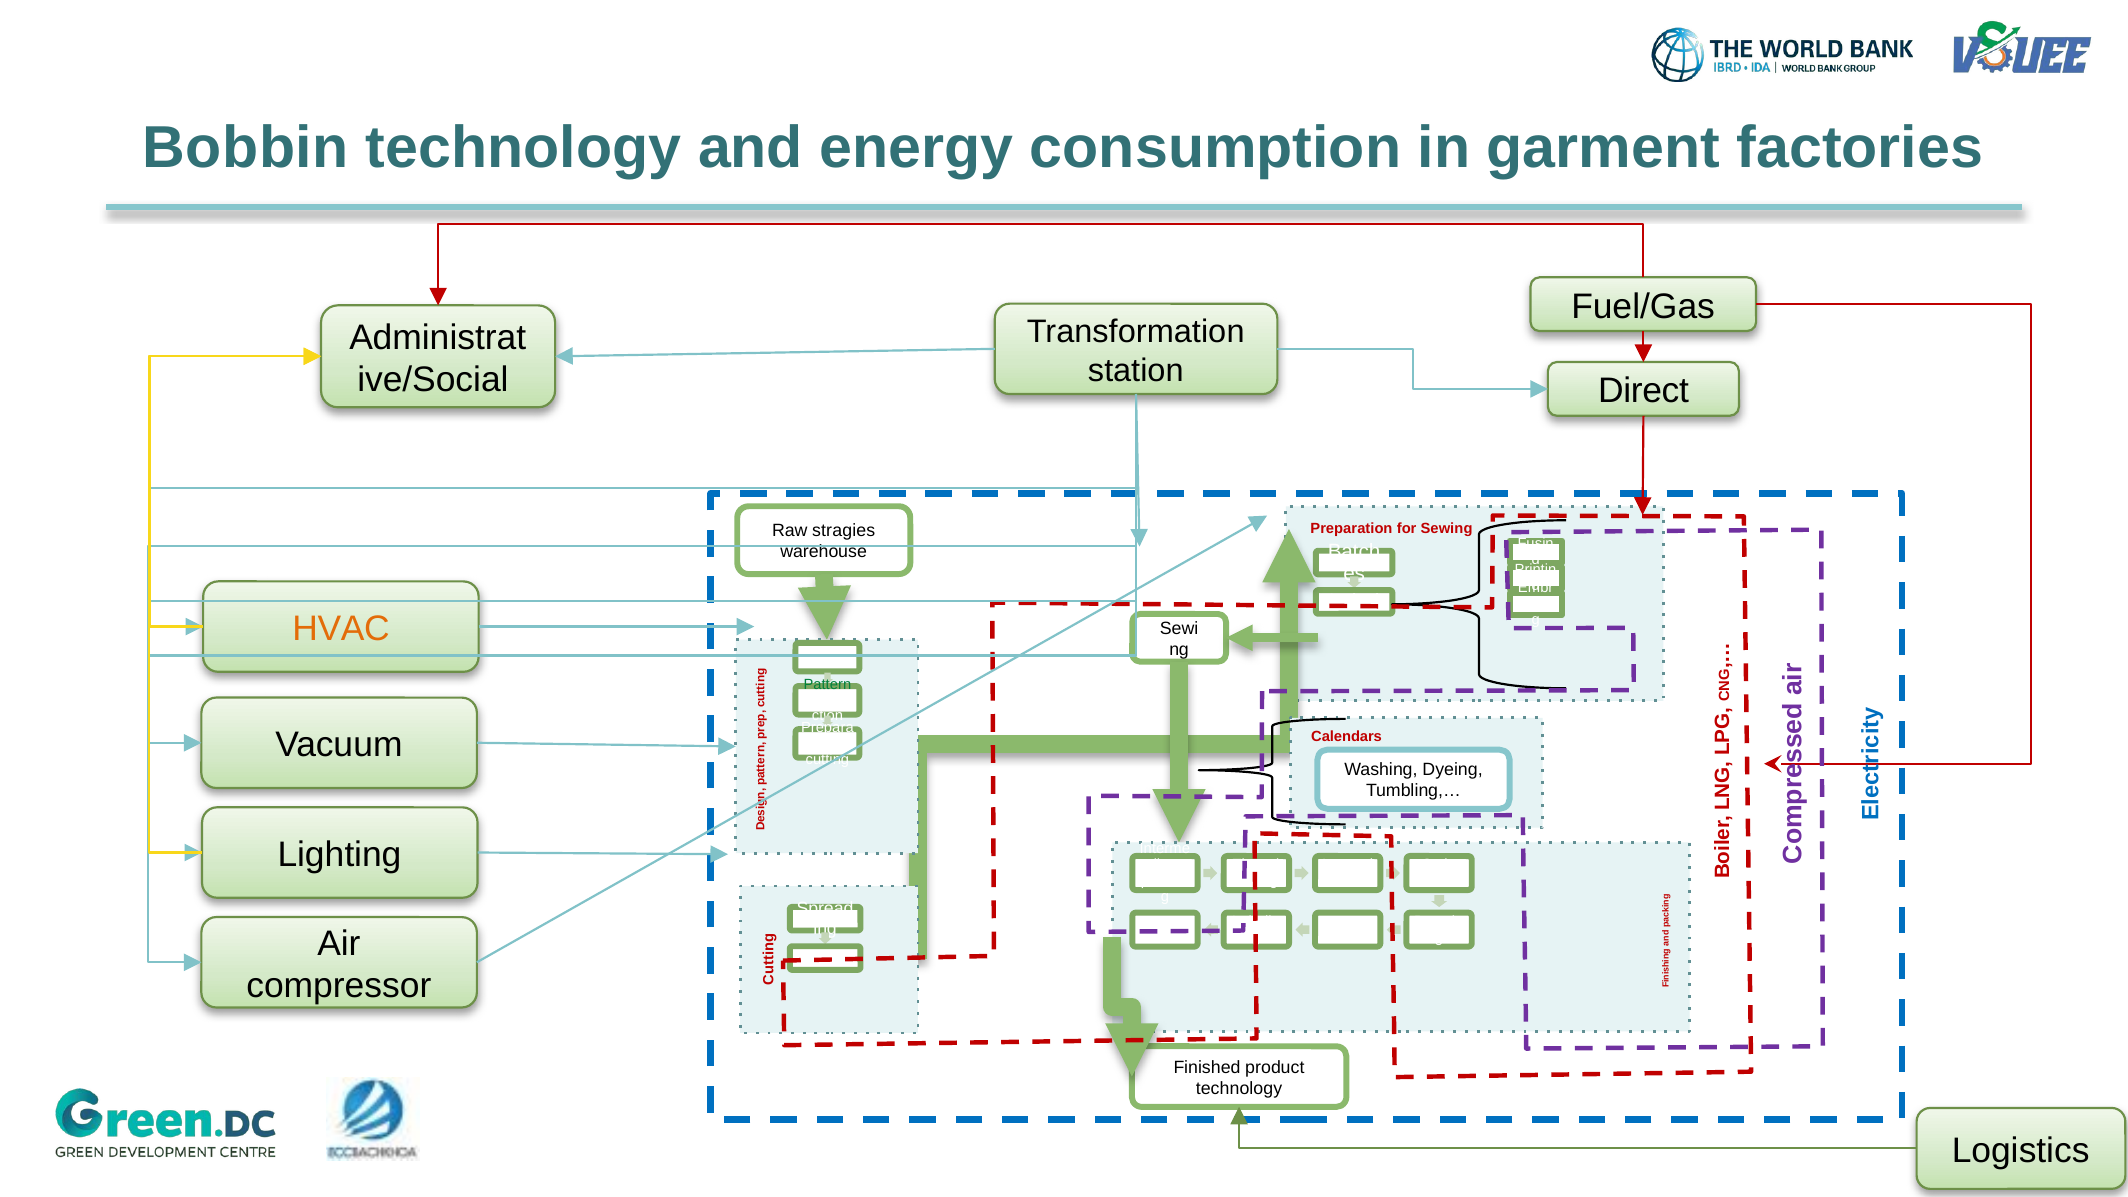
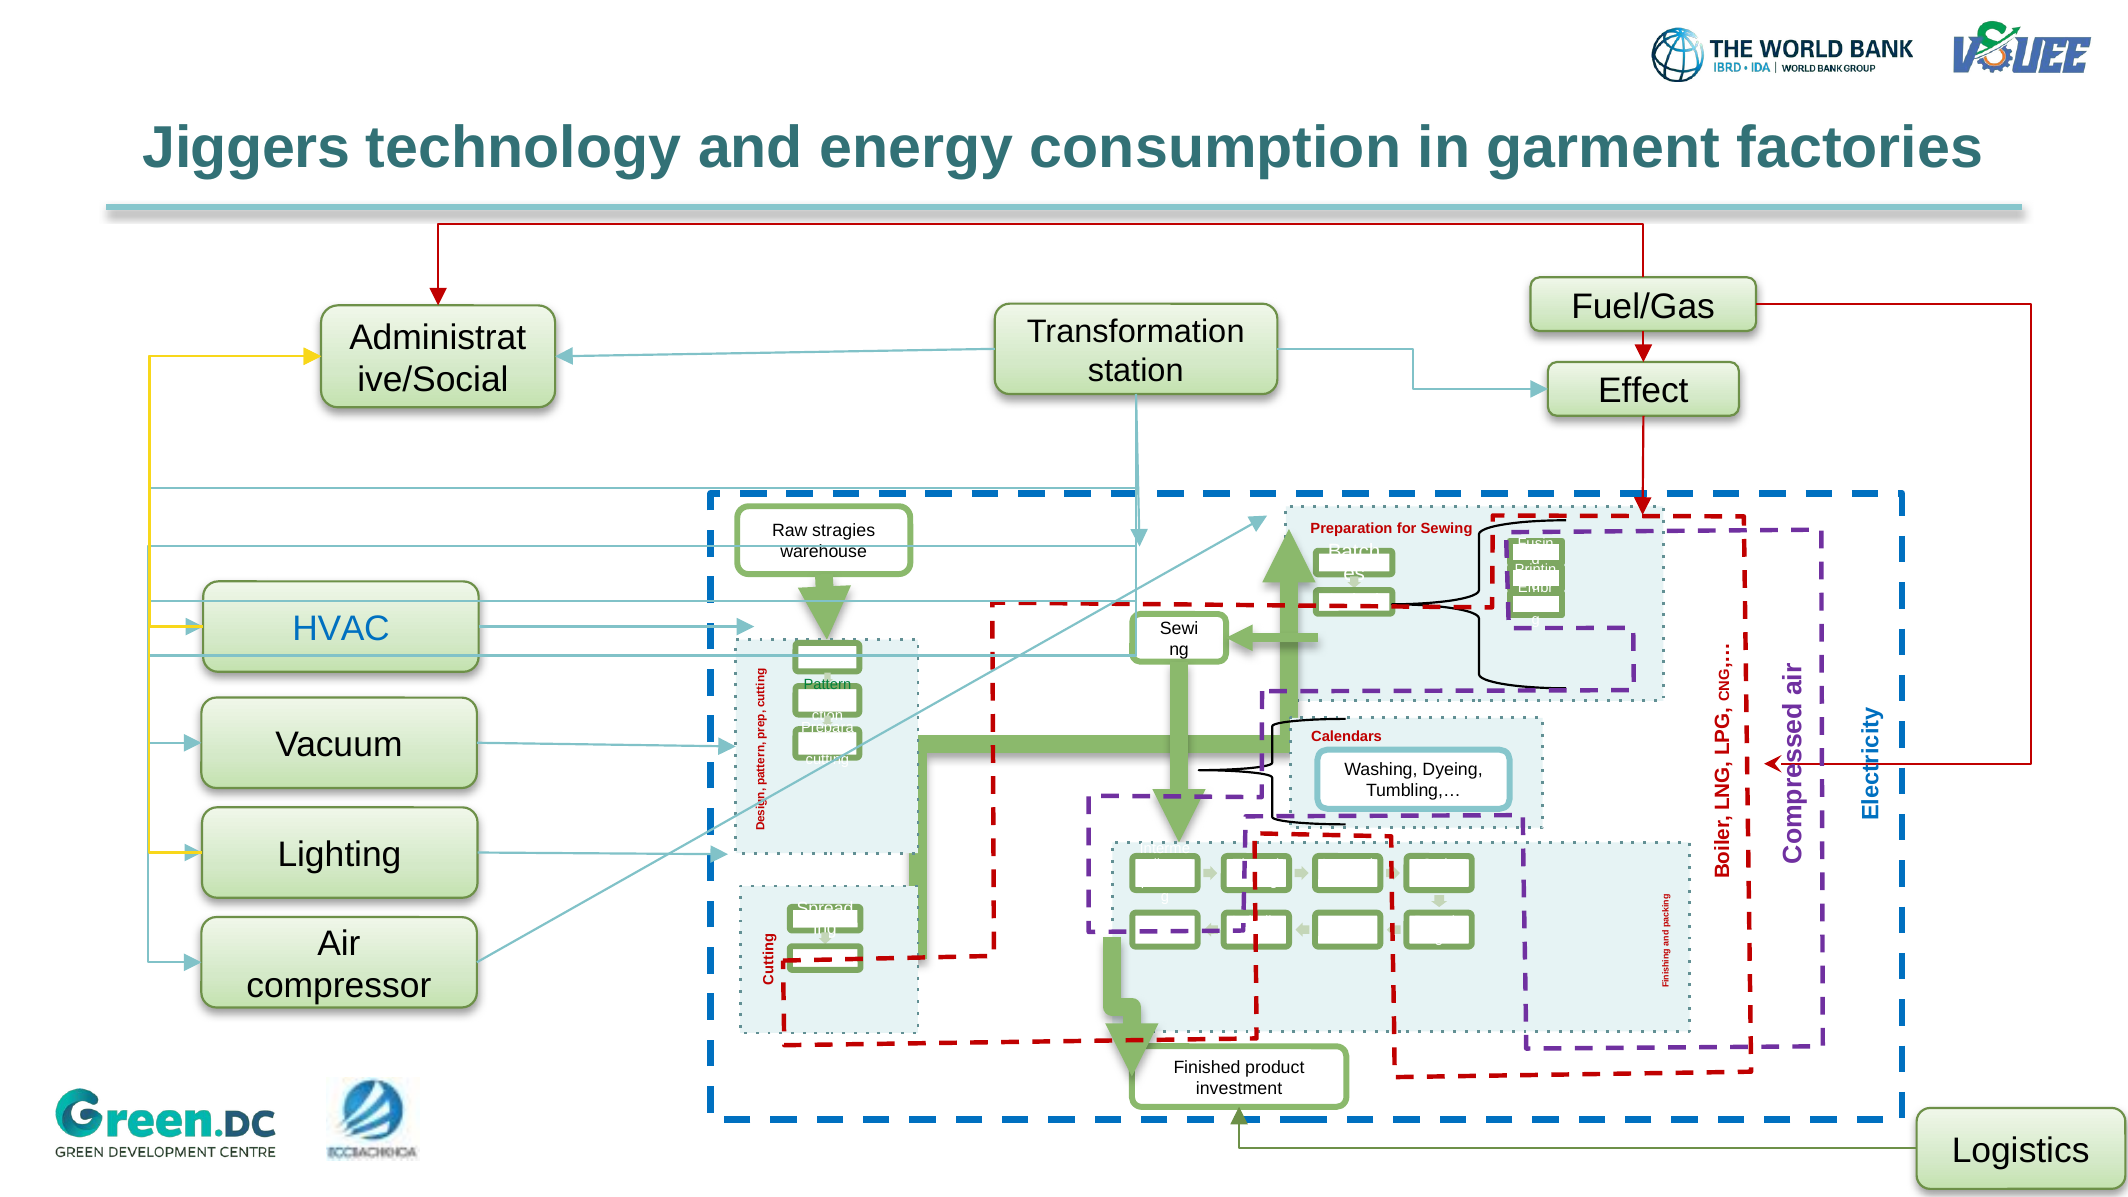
Bobbin: Bobbin -> Jiggers (246, 148)
Direct: Direct -> Effect (1643, 391)
HVAC colour: orange -> blue (341, 629)
technology: technology -> investment (1239, 1088)
